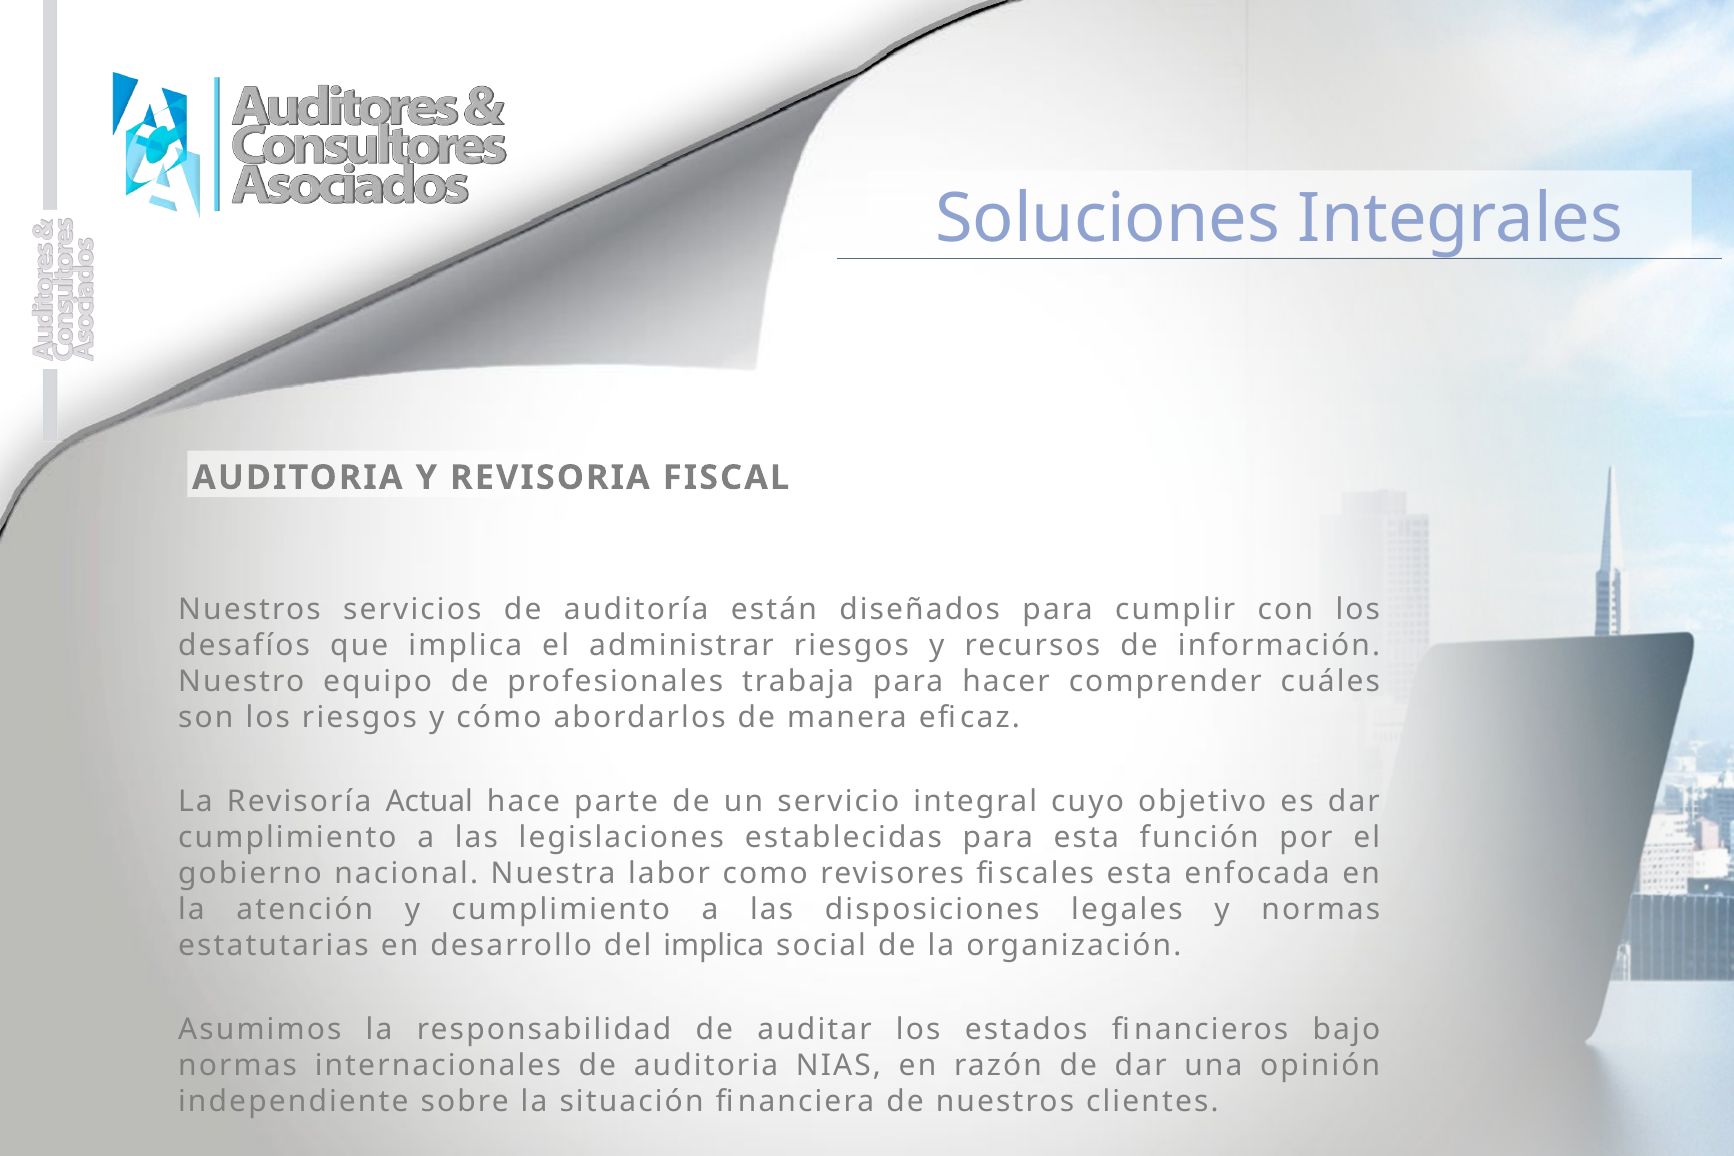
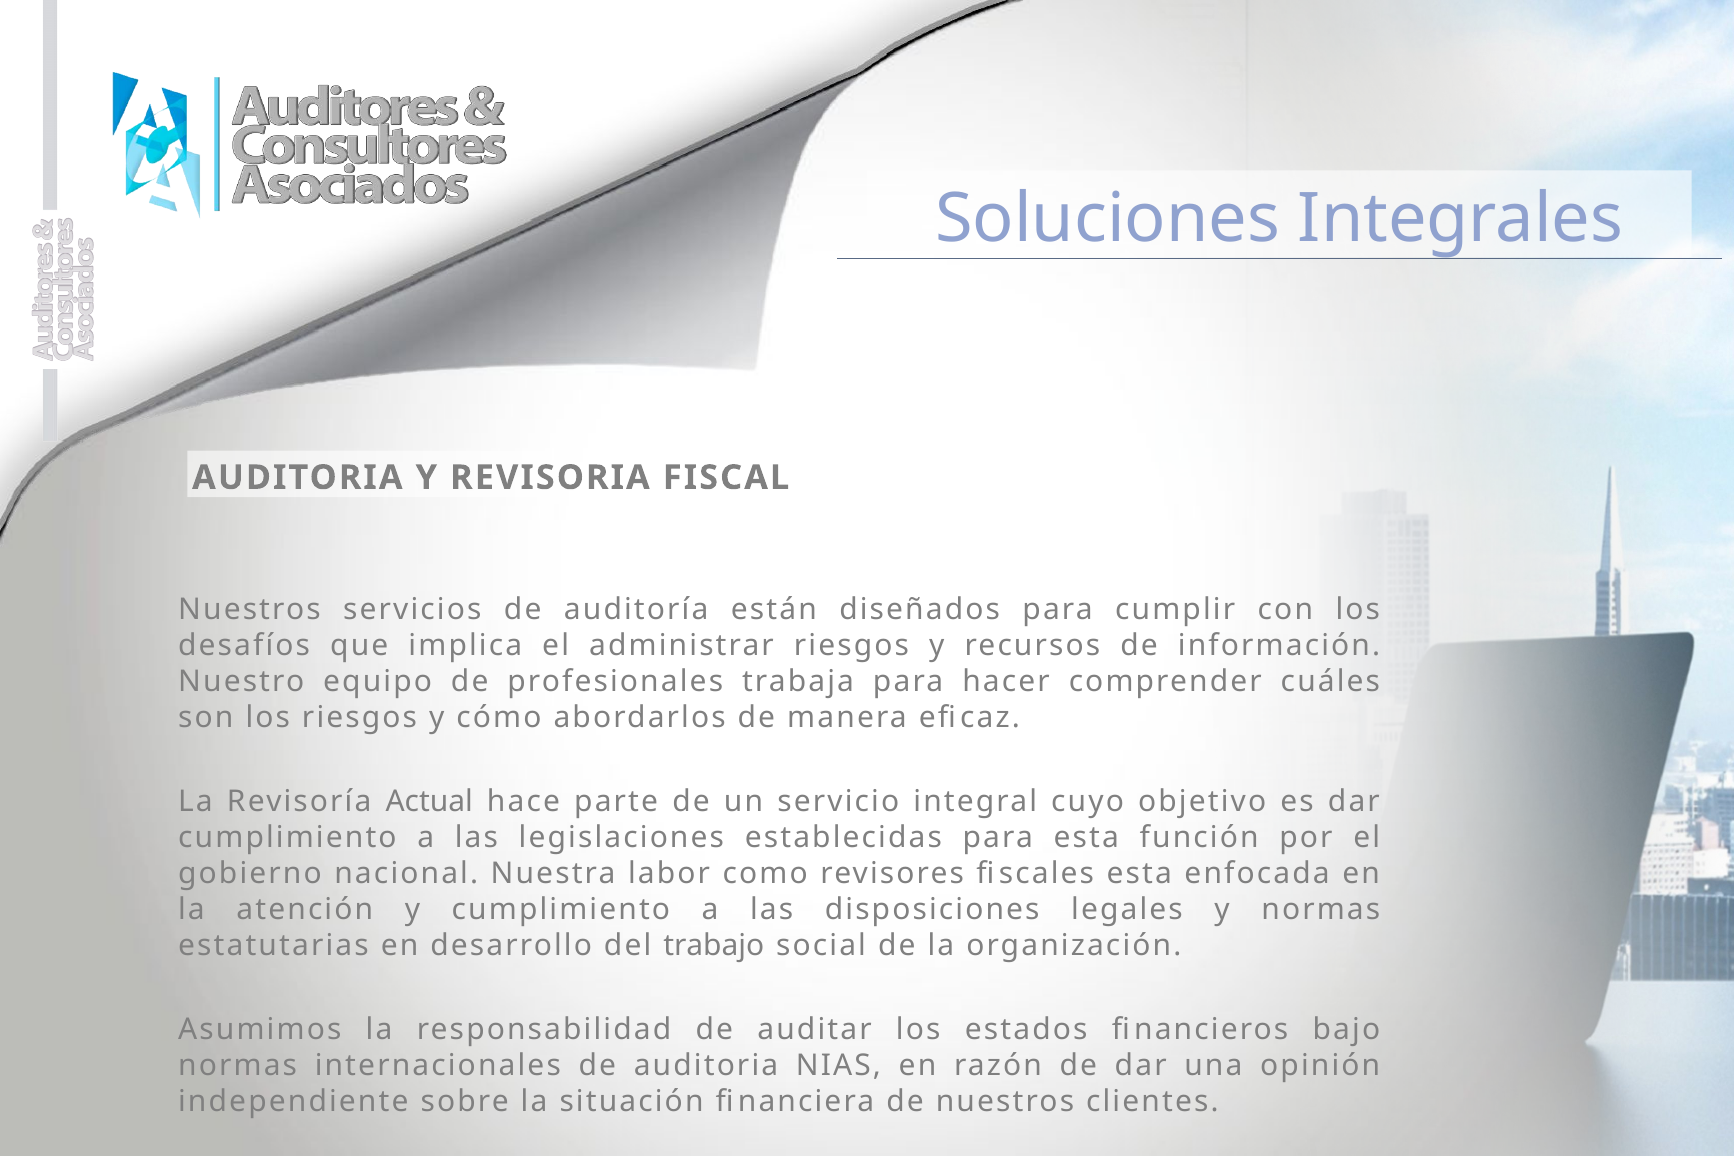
del implica: implica -> trabajo (714, 946)
